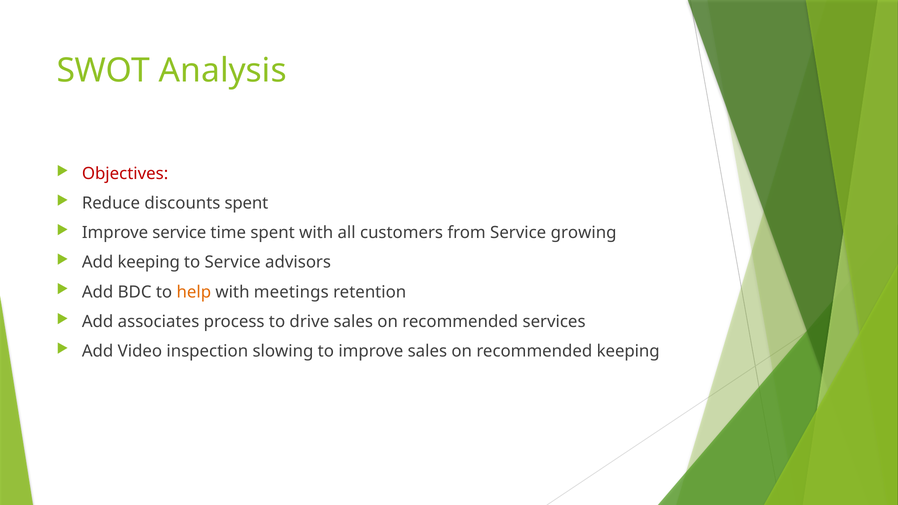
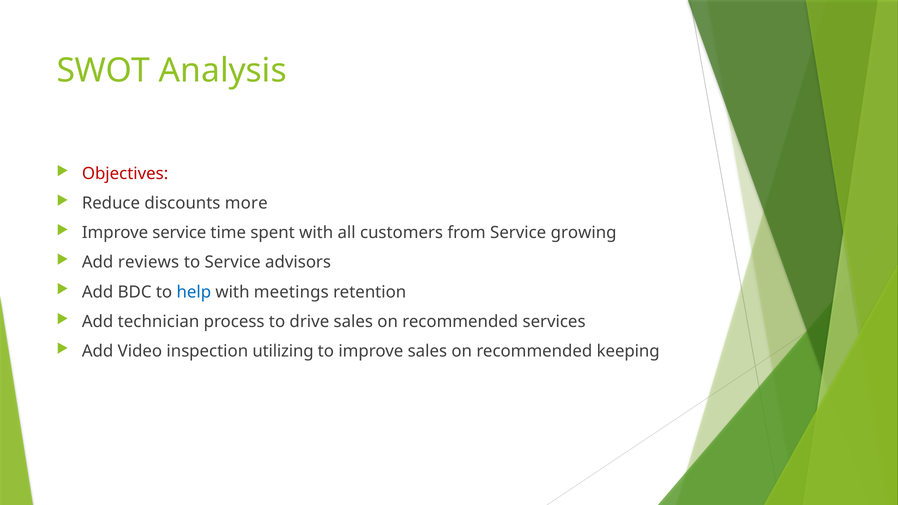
discounts spent: spent -> more (246, 203)
Add keeping: keeping -> reviews (149, 262)
help colour: orange -> blue (194, 292)
associates: associates -> technician (158, 322)
slowing: slowing -> utilizing (283, 351)
